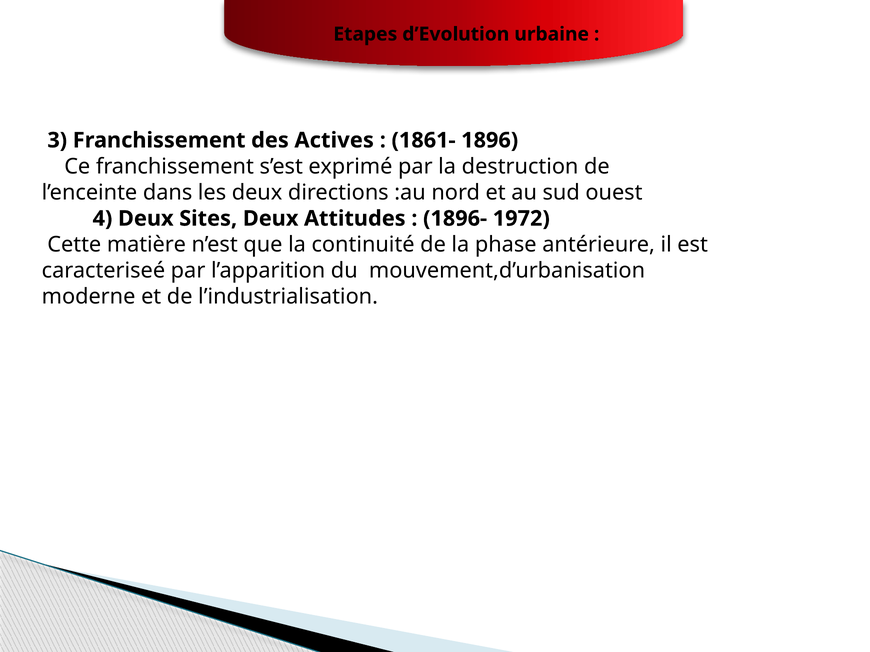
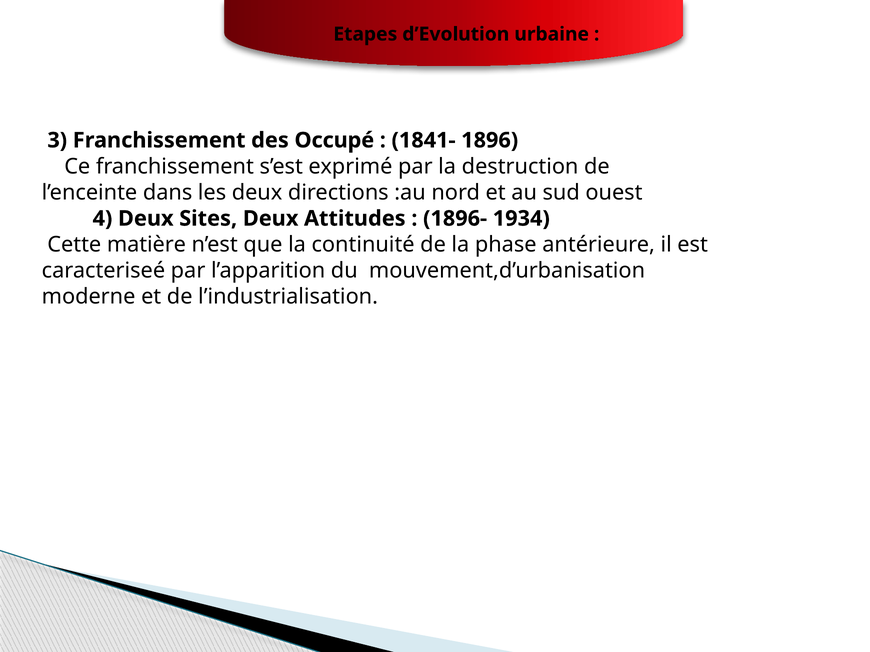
Actives: Actives -> Occupé (334, 140)
1861-: 1861- -> 1841- (424, 140)
1972: 1972 -> 1934 (521, 219)
